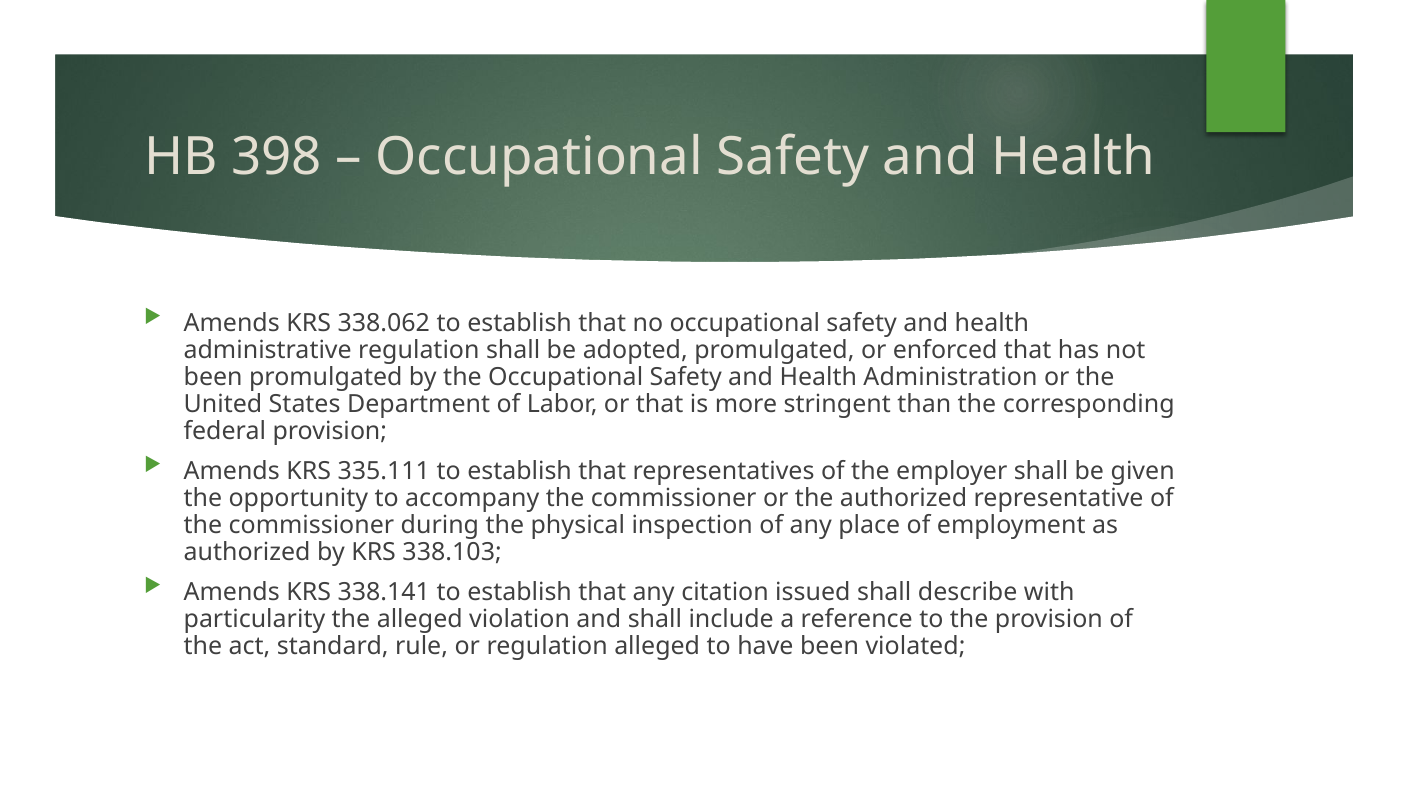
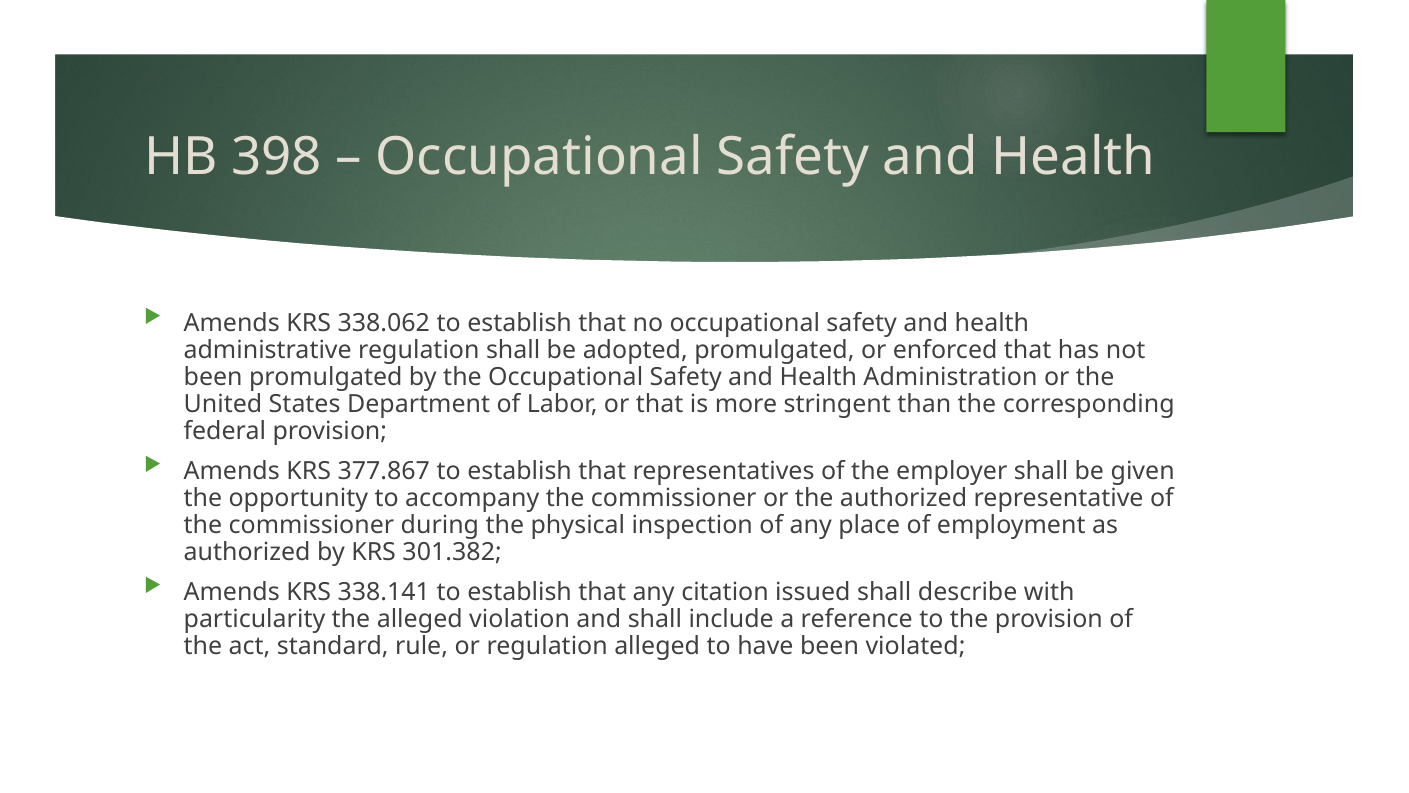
335.111: 335.111 -> 377.867 (384, 471)
338.103: 338.103 -> 301.382 (452, 552)
